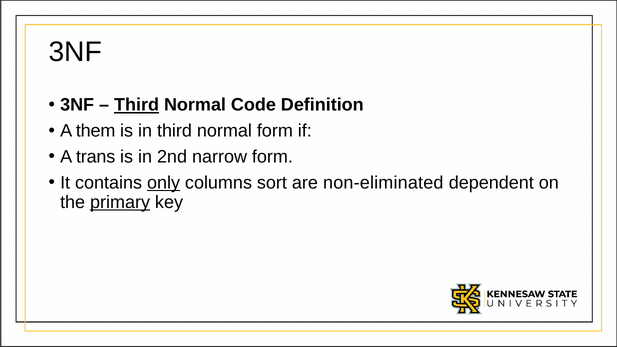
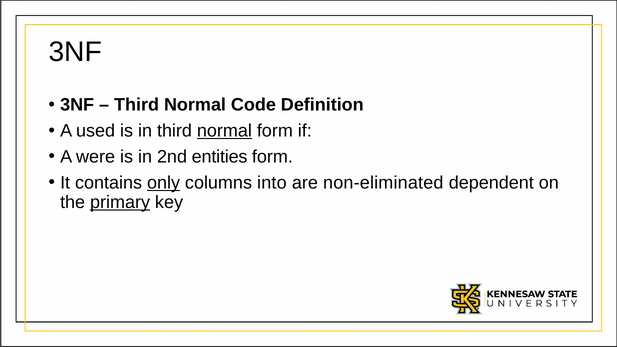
Third underline: present -> none (137, 105)
them: them -> used (96, 131)
normal underline: none -> present (224, 131)
trans: trans -> were (96, 157)
narrow: narrow -> entities (220, 157)
sort: sort -> into (272, 183)
